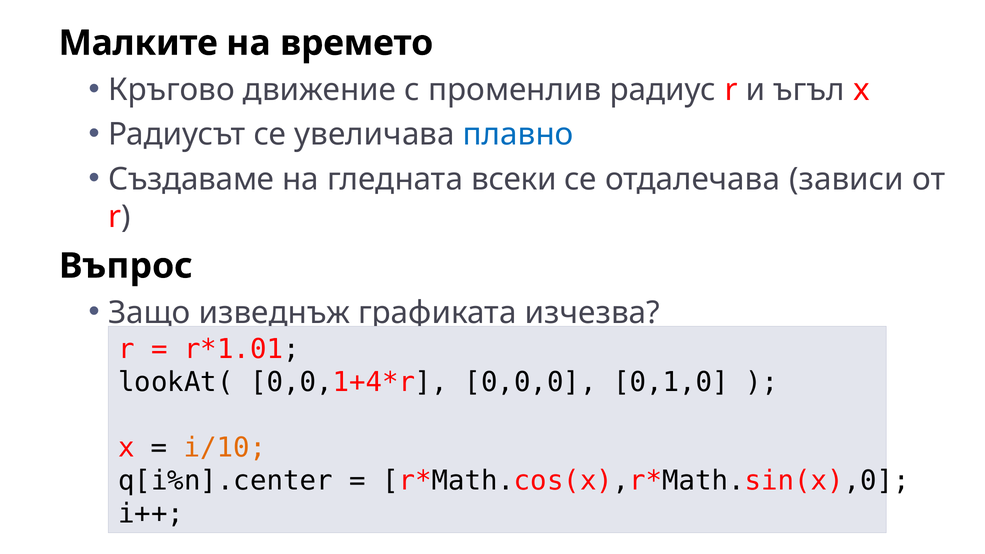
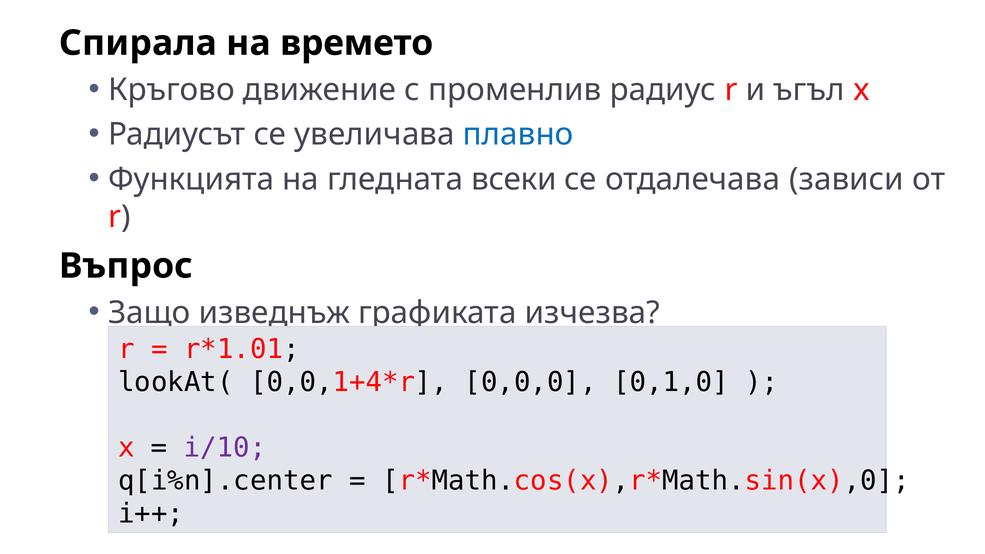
Малките: Малките -> Спирала (138, 43)
Създаваме: Създаваме -> Функцията (191, 179)
i/10 colour: orange -> purple (225, 448)
